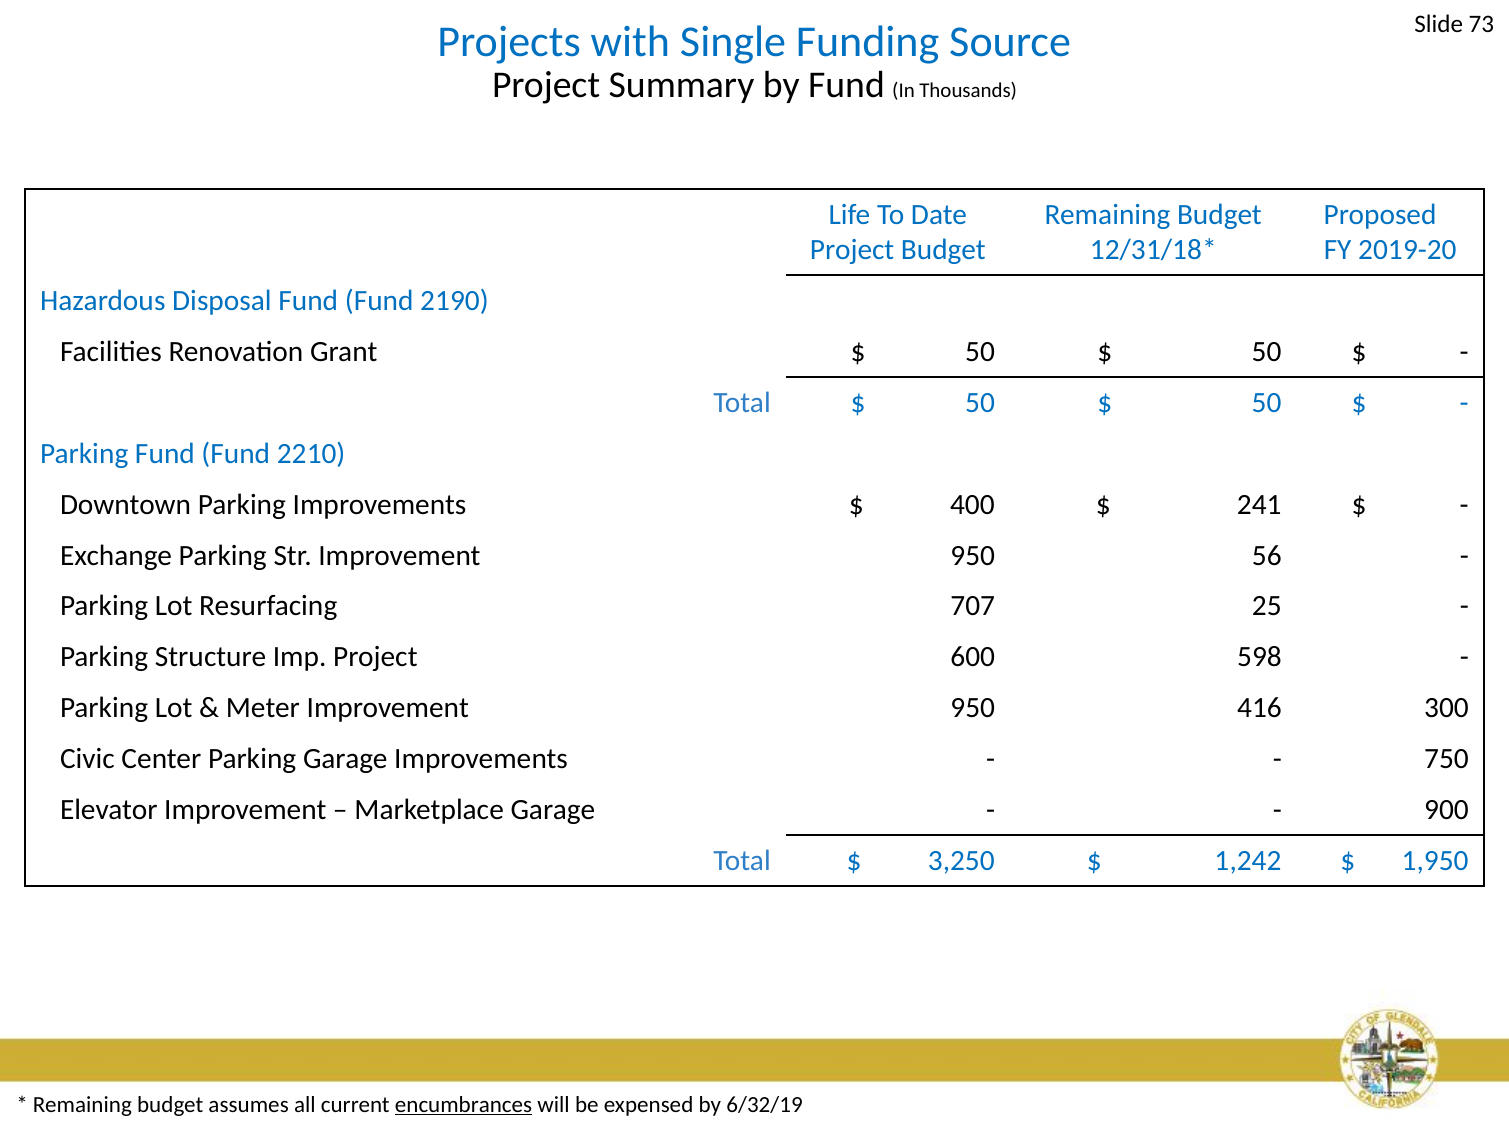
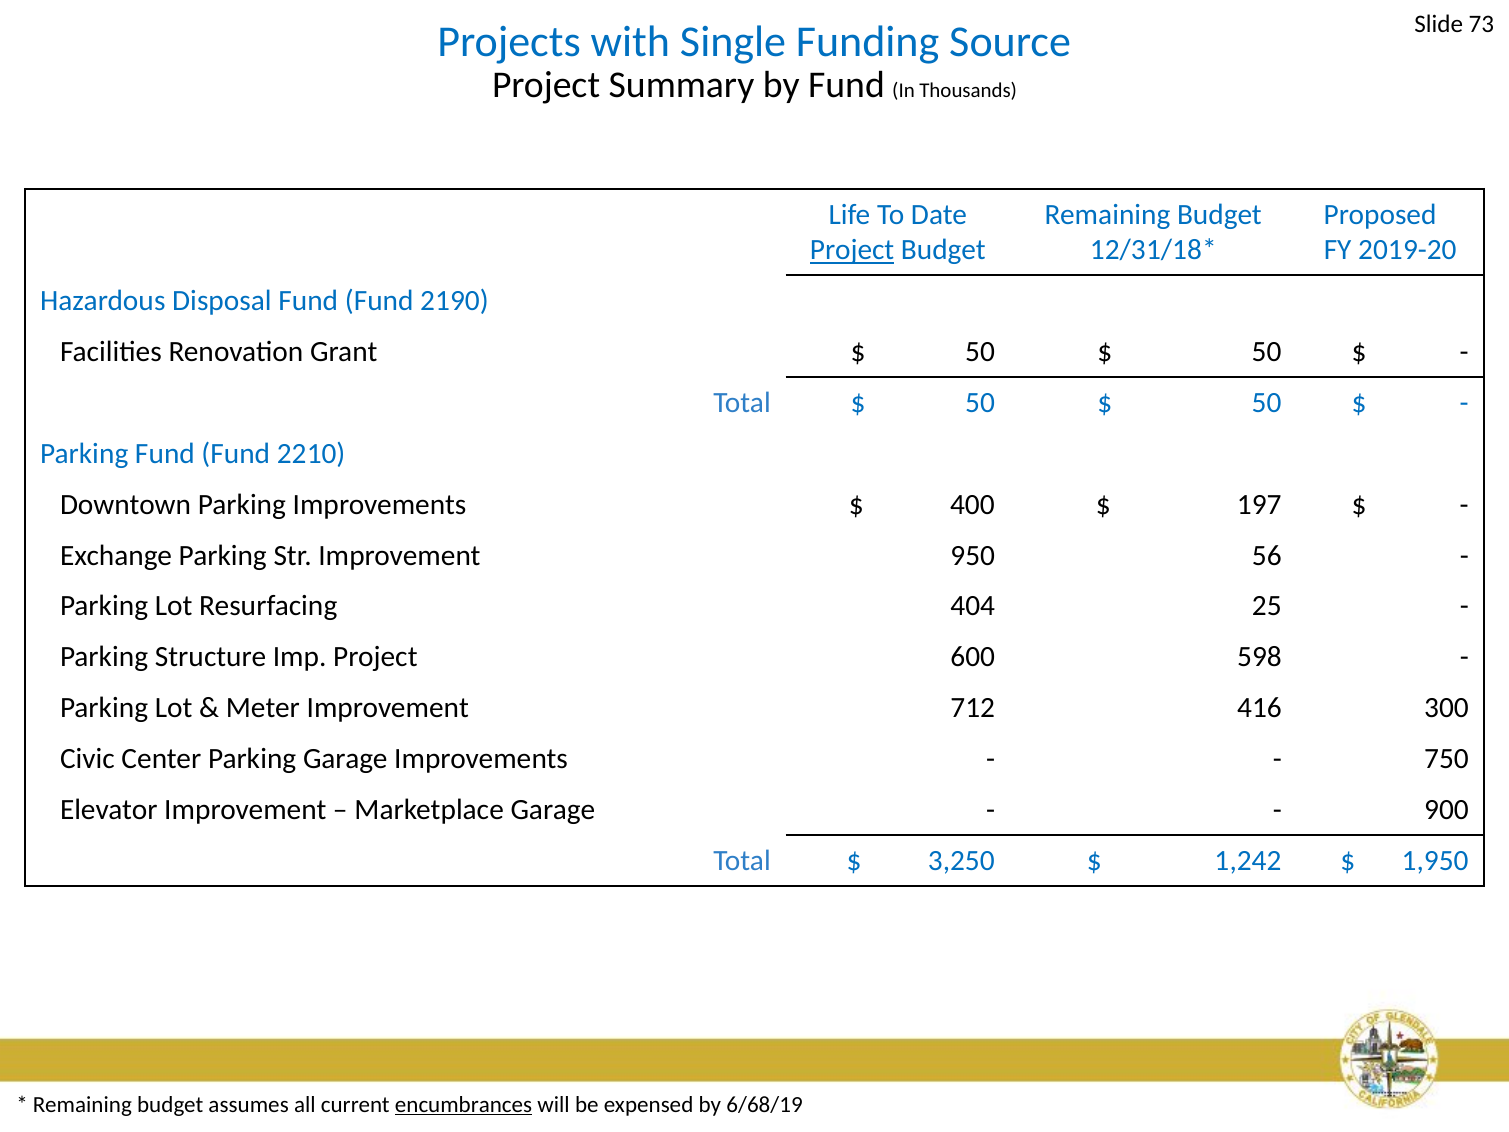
Project underline: none -> present (852, 250)
241: 241 -> 197 (1259, 504)
707: 707 -> 404 (973, 606)
Meter Improvement 950: 950 -> 712 (973, 708)
6/32/19: 6/32/19 -> 6/68/19 (765, 1104)
